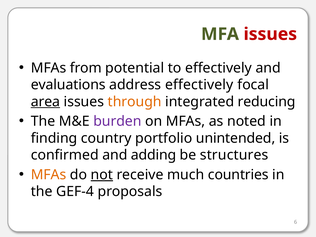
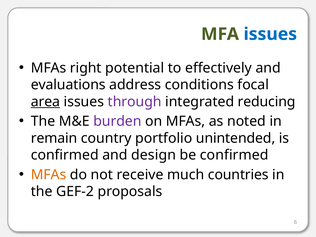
issues colour: red -> blue (270, 34)
from: from -> right (86, 68)
address effectively: effectively -> conditions (199, 85)
through colour: orange -> purple (135, 102)
finding: finding -> remain (54, 138)
adding: adding -> design (154, 155)
be structures: structures -> confirmed (234, 155)
not underline: present -> none (102, 175)
GEF-4: GEF-4 -> GEF-2 (75, 192)
